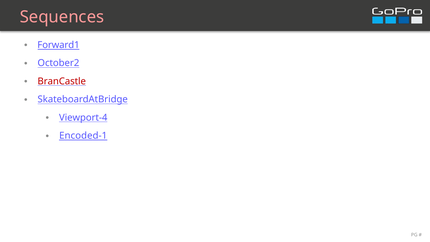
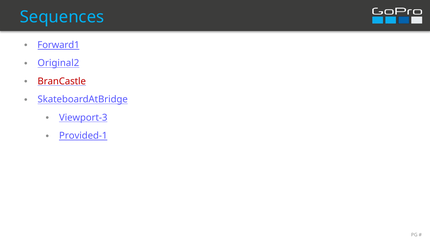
Sequences colour: pink -> light blue (62, 17)
October2: October2 -> Original2 (58, 63)
Viewport-4: Viewport-4 -> Viewport-3 (83, 117)
Encoded-1: Encoded-1 -> Provided-1 (83, 136)
